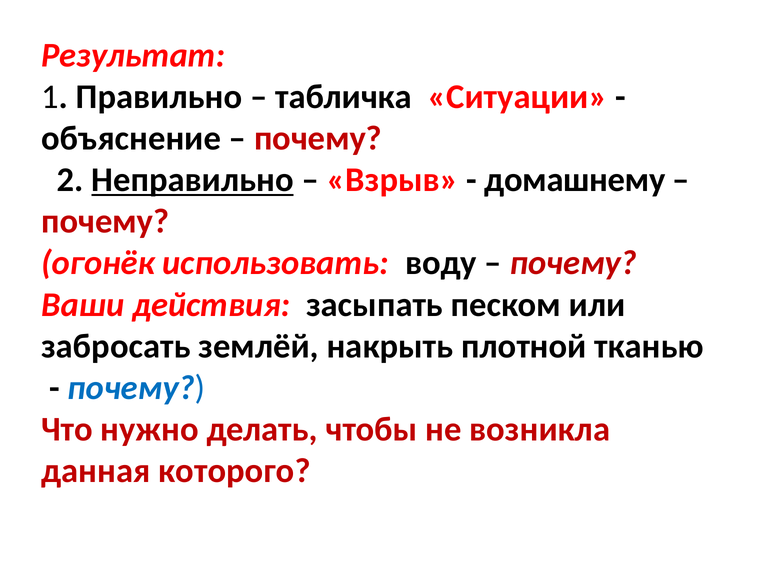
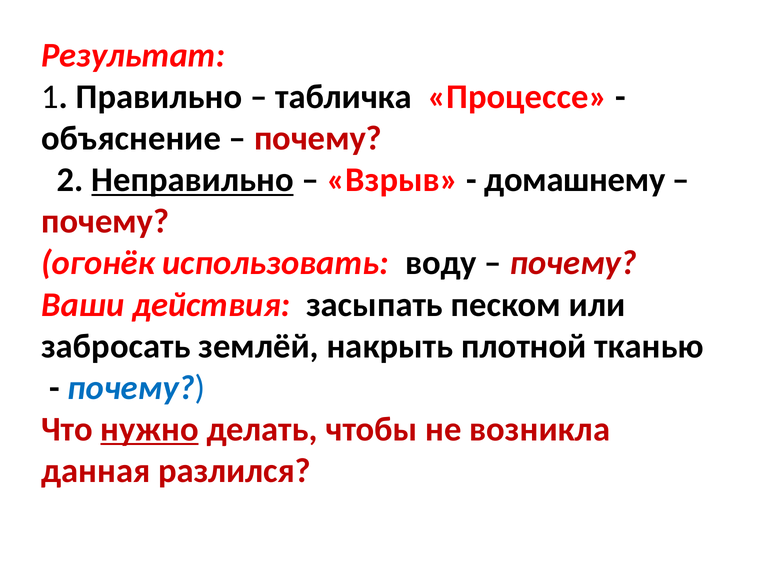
Ситуации: Ситуации -> Процессе (517, 97)
нужно underline: none -> present (150, 429)
которого: которого -> разлился (235, 470)
